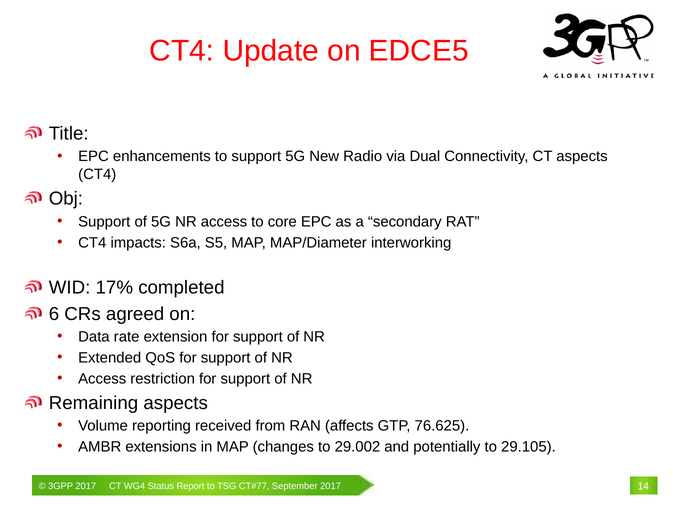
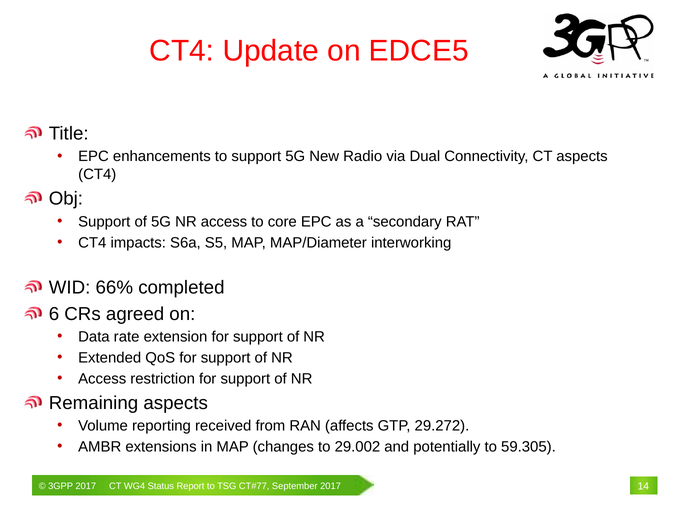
17%: 17% -> 66% (114, 288)
76.625: 76.625 -> 29.272 (442, 426)
29.105: 29.105 -> 59.305 (528, 447)
